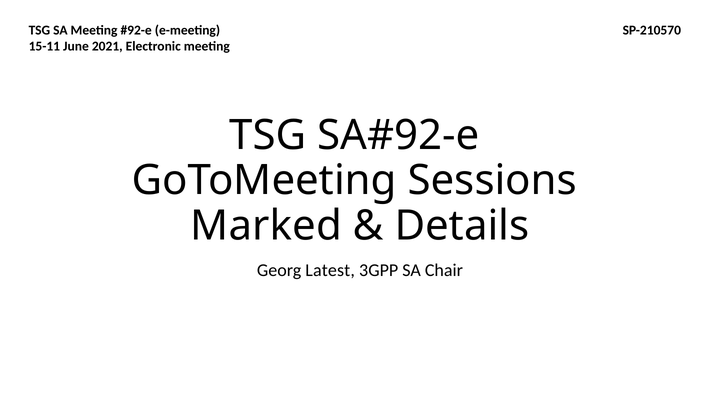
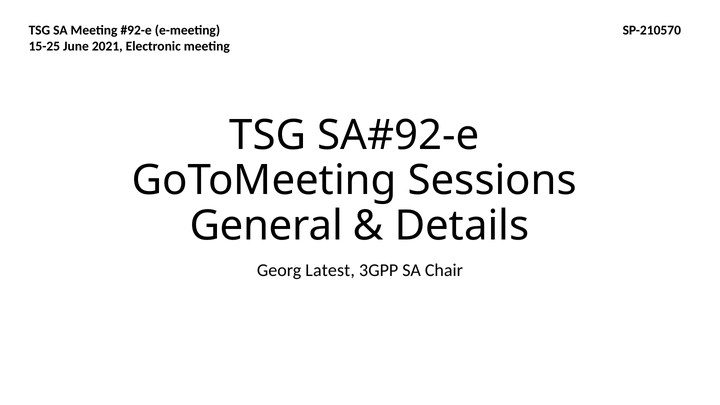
15-11: 15-11 -> 15-25 (44, 46)
Marked: Marked -> General (266, 226)
